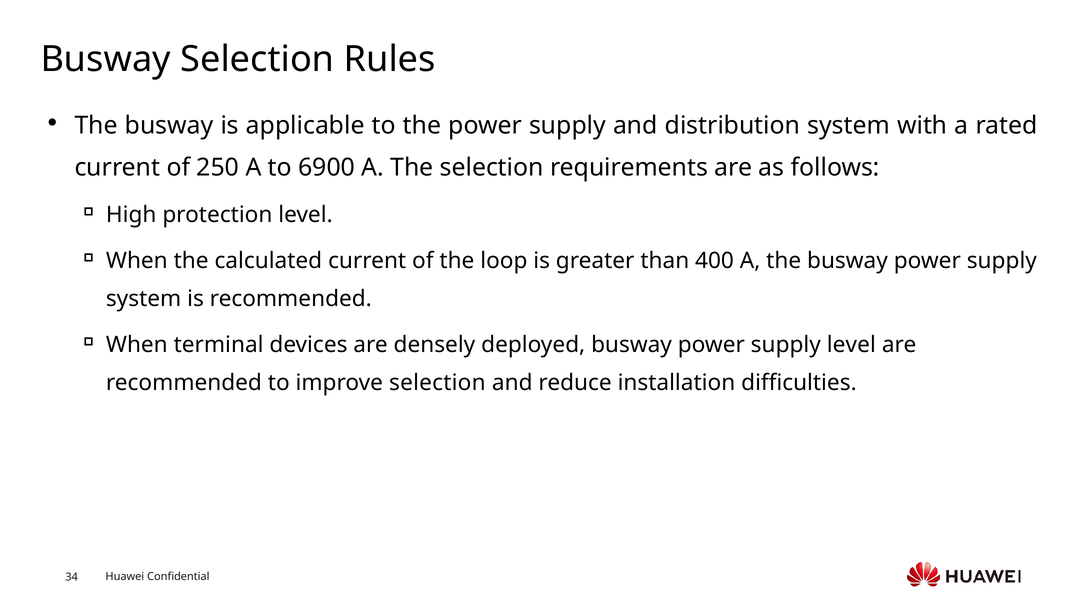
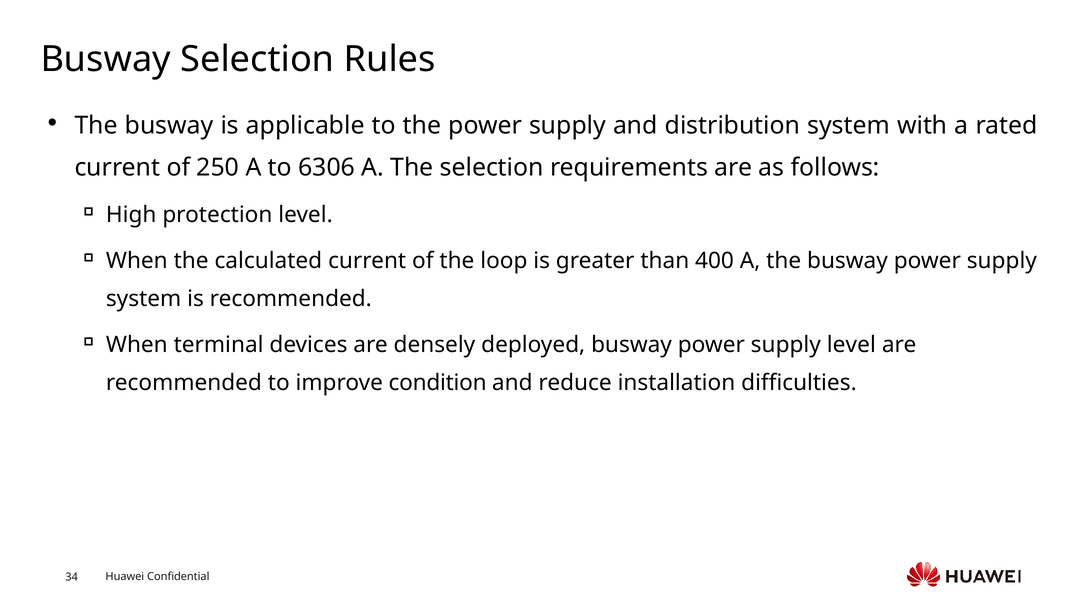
6900: 6900 -> 6306 (327, 168)
improve selection: selection -> condition (438, 383)
